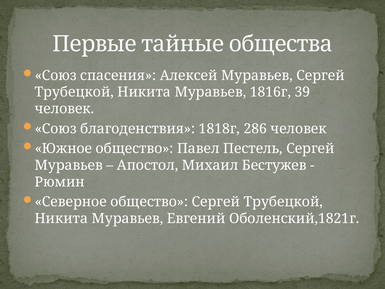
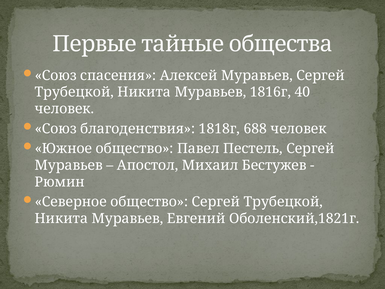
39: 39 -> 40 (302, 92)
286: 286 -> 688 (255, 129)
